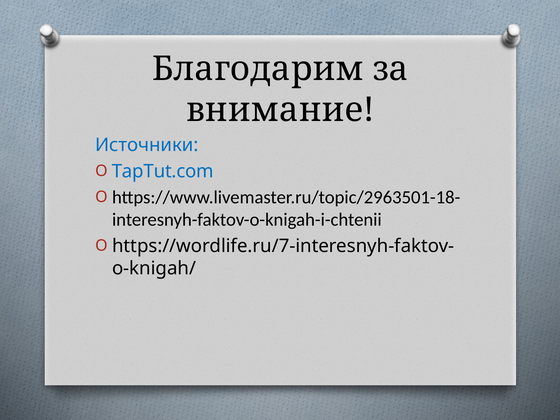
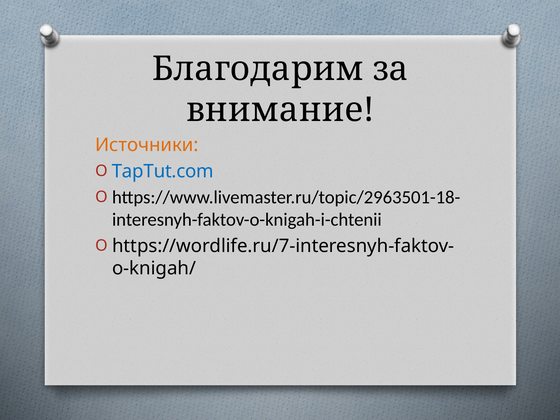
Источники colour: blue -> orange (147, 145)
